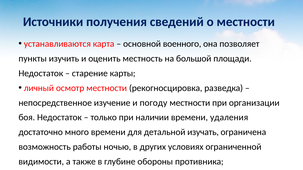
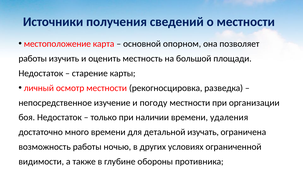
устанавливаются: устанавливаются -> местоположение (57, 44)
военного: военного -> опорном (182, 44)
пункты: пункты -> работы (33, 59)
